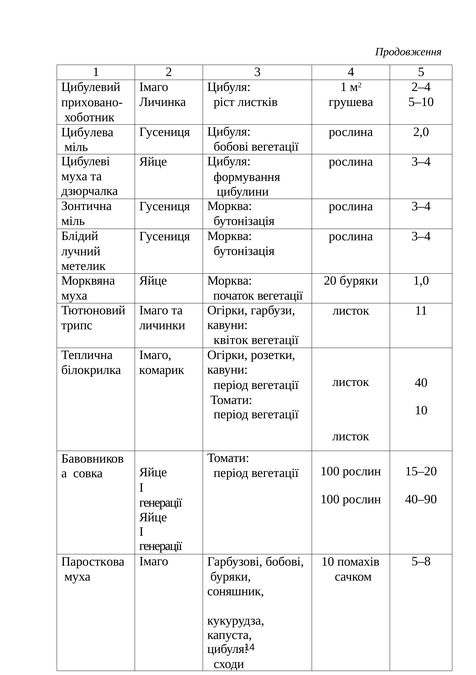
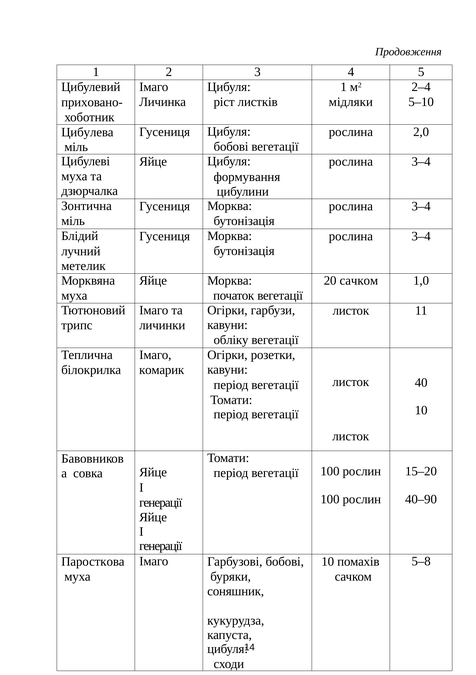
грушева: грушева -> мідляки (351, 102)
20 буряки: буряки -> сачком (359, 280)
квіток: квіток -> обліку (231, 340)
